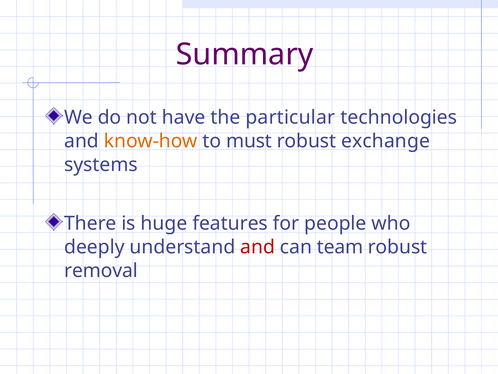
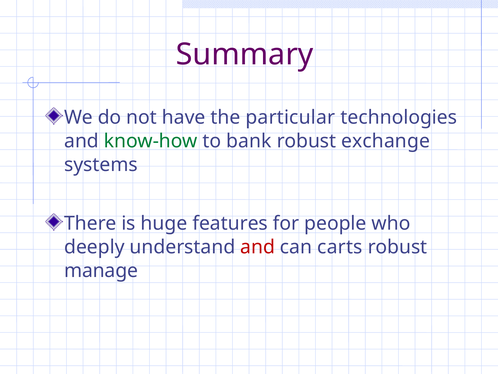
know-how colour: orange -> green (151, 141)
must: must -> bank (249, 141)
team: team -> carts (340, 247)
removal: removal -> manage (101, 270)
